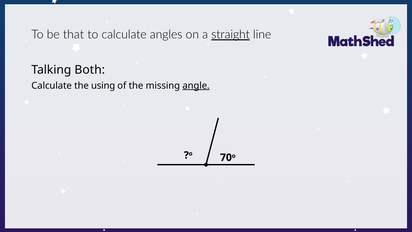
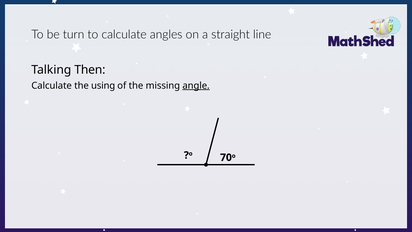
that: that -> turn (74, 35)
straight underline: present -> none (231, 35)
Both: Both -> Then (90, 70)
